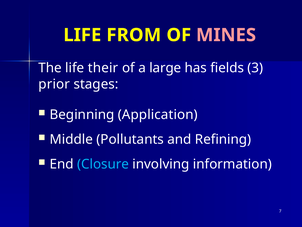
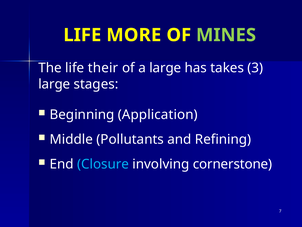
FROM: FROM -> MORE (134, 35)
MINES colour: pink -> light green (226, 35)
fields: fields -> takes (227, 68)
prior: prior -> large (54, 84)
information: information -> cornerstone (232, 164)
